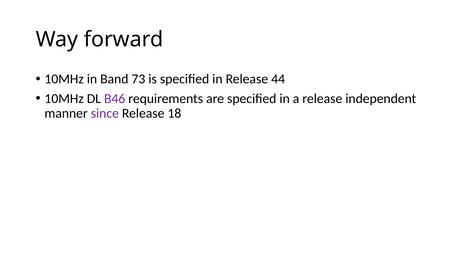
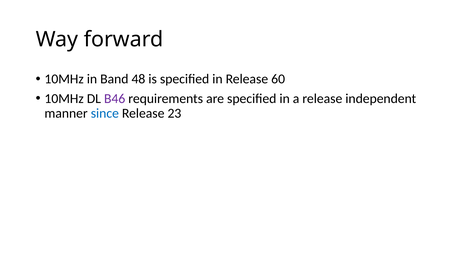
73: 73 -> 48 (138, 79)
44: 44 -> 60 (278, 79)
since colour: purple -> blue (105, 113)
18: 18 -> 23 (174, 113)
